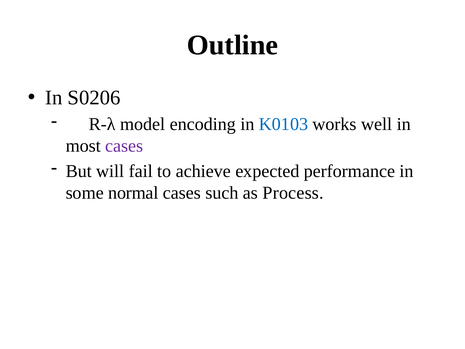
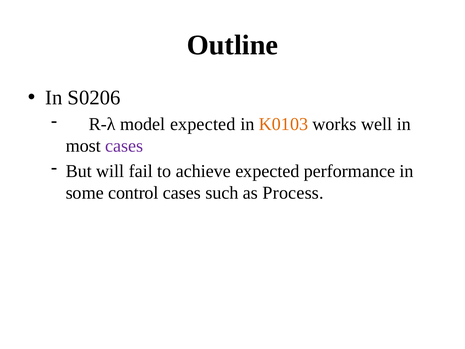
model encoding: encoding -> expected (203, 124)
K0103 colour: blue -> orange (283, 124)
normal: normal -> control (133, 193)
